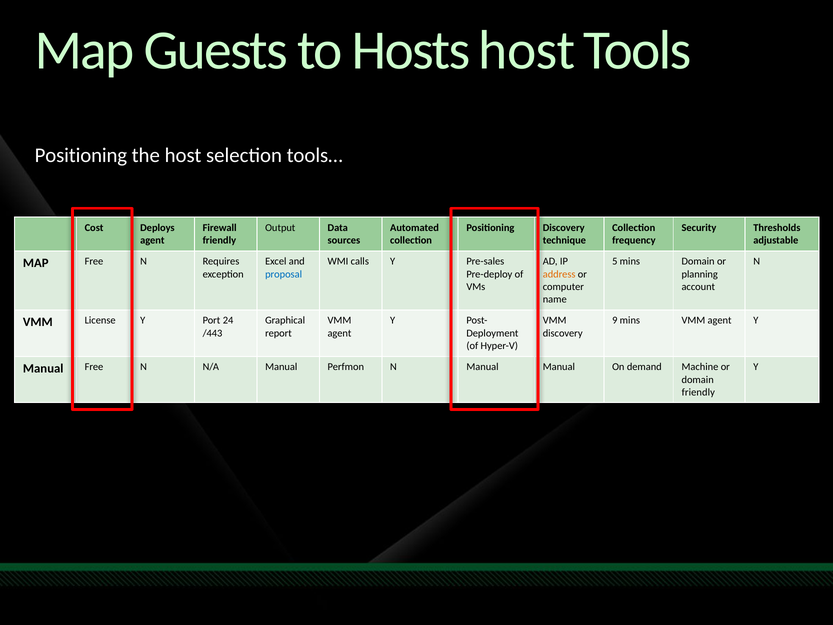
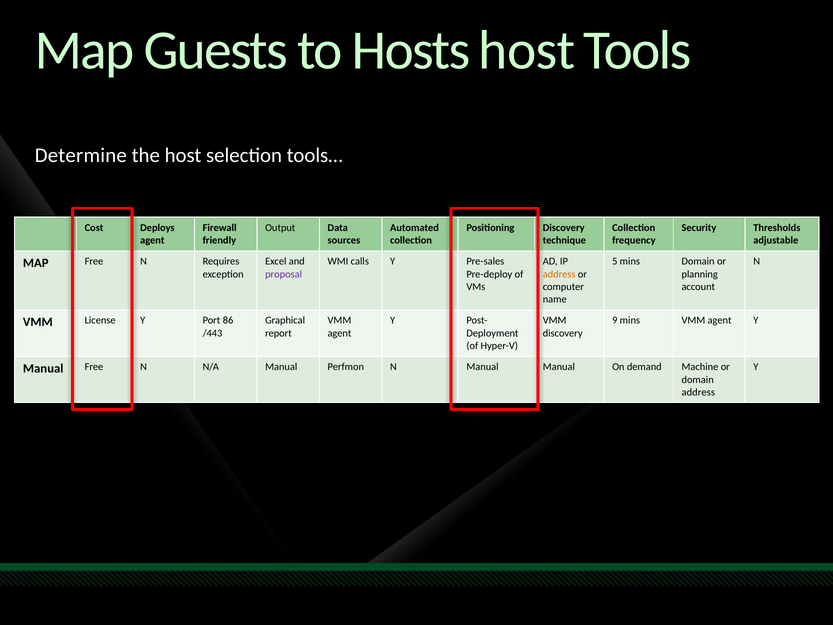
Positioning: Positioning -> Determine (81, 155)
proposal colour: blue -> purple (284, 274)
24: 24 -> 86 (228, 320)
friendly: friendly -> address (698, 392)
